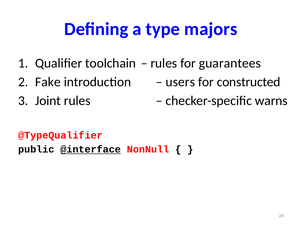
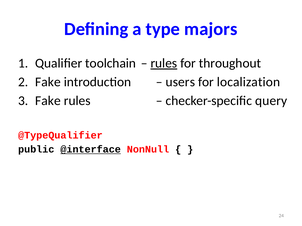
rules underline: none -> present (164, 63)
guarantees: guarantees -> throughout (230, 63)
constructed: constructed -> localization (248, 82)
Joint: Joint -> Fake (48, 101)
warns: warns -> query (271, 101)
